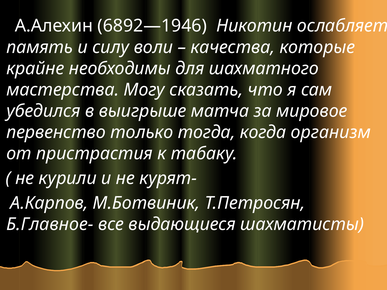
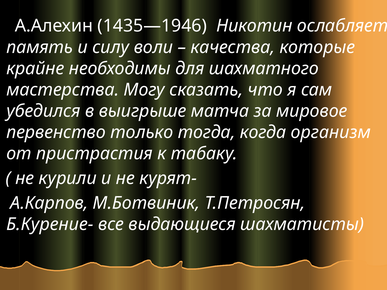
6892—1946: 6892—1946 -> 1435—1946 (152, 26)
Б.Главное-: Б.Главное- -> Б.Курение- (50, 225)
